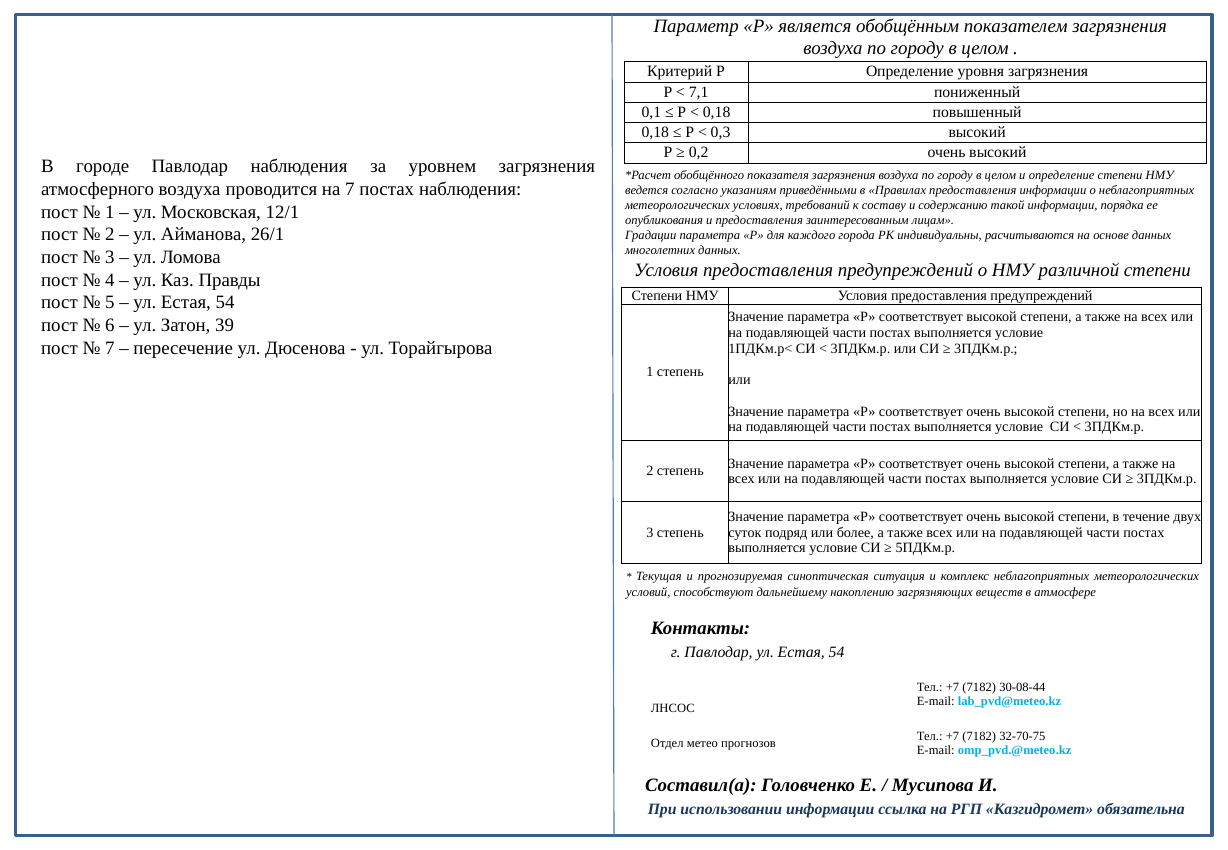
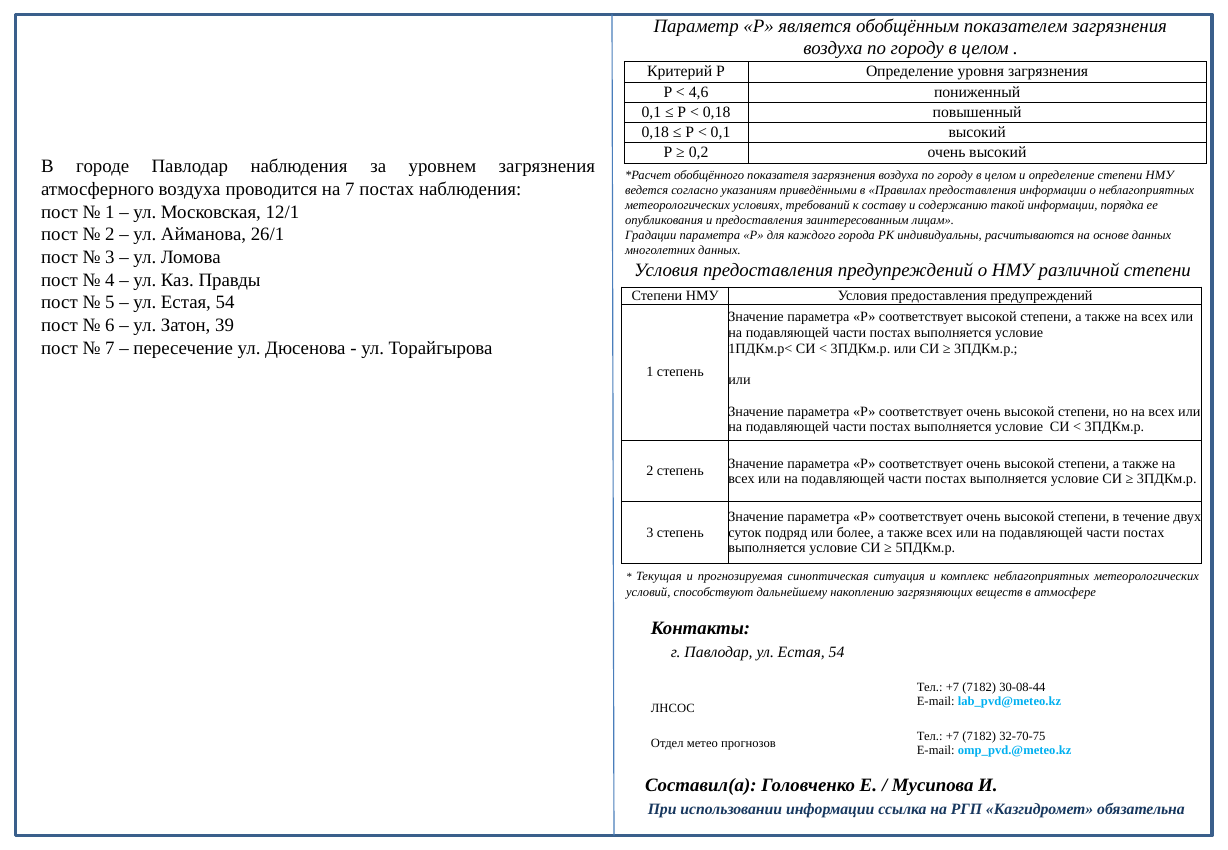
7,1: 7,1 -> 4,6 (699, 92)
0,3: 0,3 -> 0,1 (721, 132)
